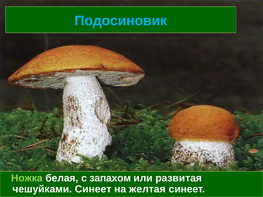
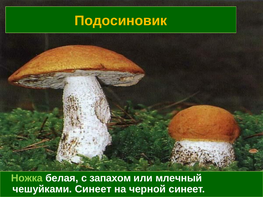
Подосиновик colour: light blue -> yellow (121, 21)
развитая: развитая -> млечный (179, 178)
желтая: желтая -> черной (147, 189)
